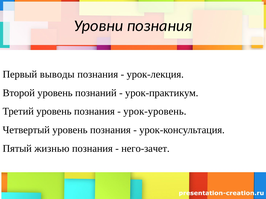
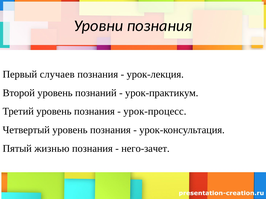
выводы: выводы -> случаев (57, 74)
урок-уровень: урок-уровень -> урок-процесс (155, 112)
